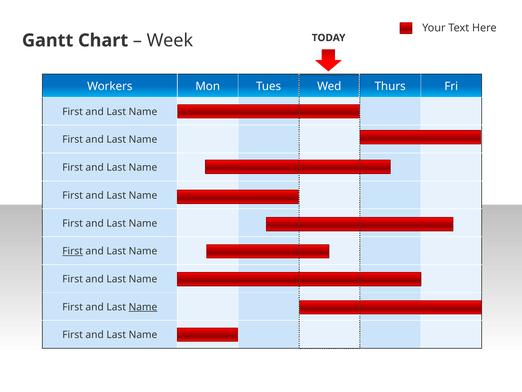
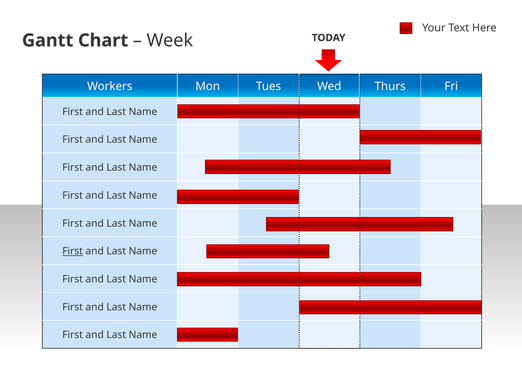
Name underline: present -> none (143, 307)
